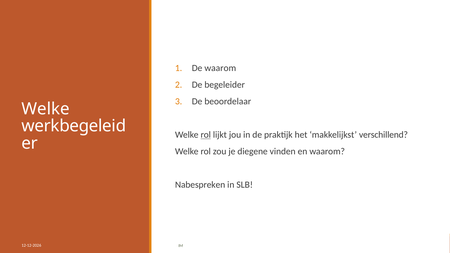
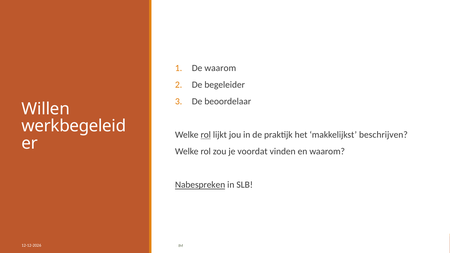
Welke: Welke -> Willen (46, 109)
verschillend: verschillend -> beschrijven (383, 135)
diegene: diegene -> voordat (253, 152)
Nabespreken underline: none -> present (200, 185)
